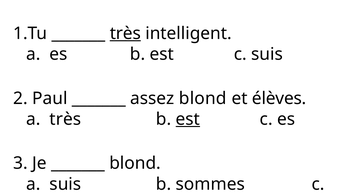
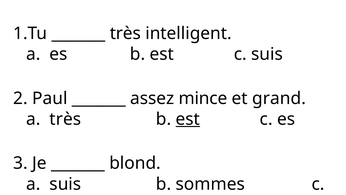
très underline: present -> none (125, 33)
assez blond: blond -> mince (203, 98)
élèves: élèves -> grand (279, 98)
